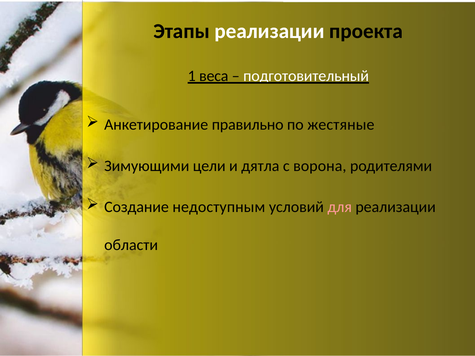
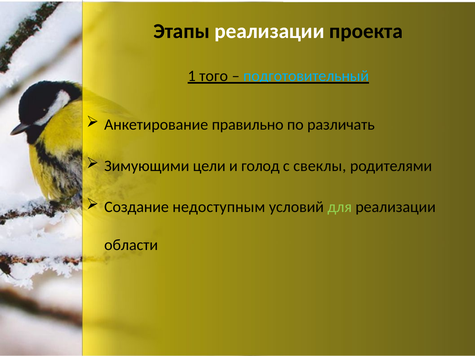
веса: веса -> того (214, 76)
подготовительный colour: white -> light blue (306, 76)
жестяные: жестяные -> различать (341, 125)
дятла: дятла -> голод (260, 166)
ворона: ворона -> свеклы (320, 166)
для colour: pink -> light green (340, 207)
